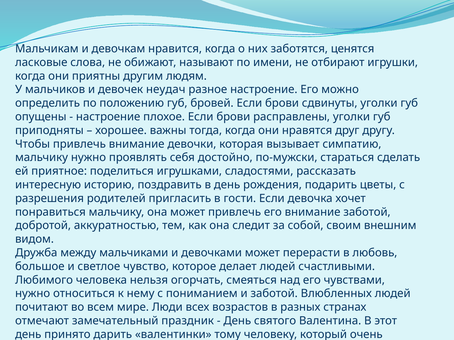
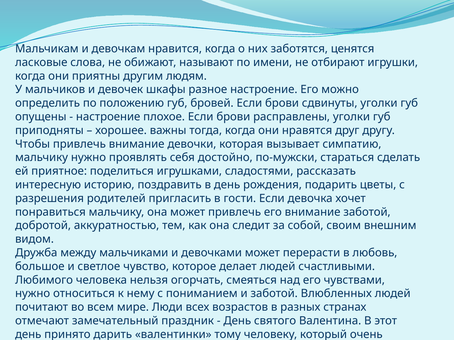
неудач: неудач -> шкафы (166, 90)
